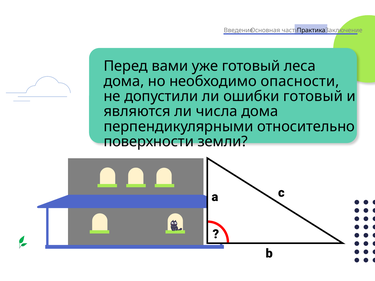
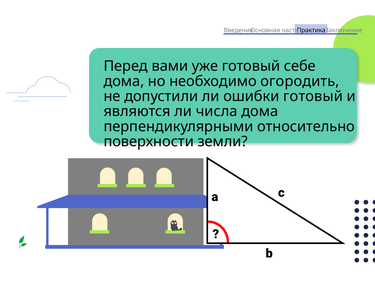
леса: леса -> себе (300, 66)
опасности: опасности -> огородить (300, 81)
